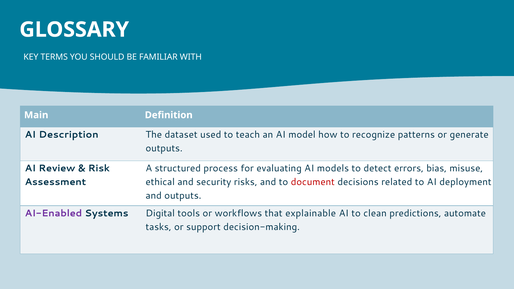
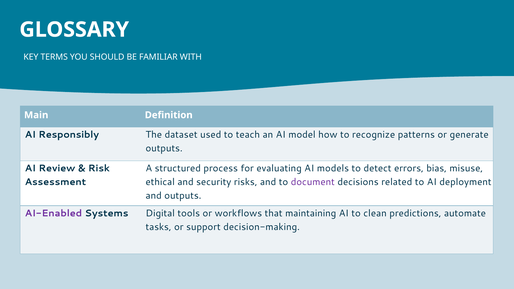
Description: Description -> Responsibly (69, 135)
document colour: red -> purple (313, 182)
explainable: explainable -> maintaining (311, 214)
